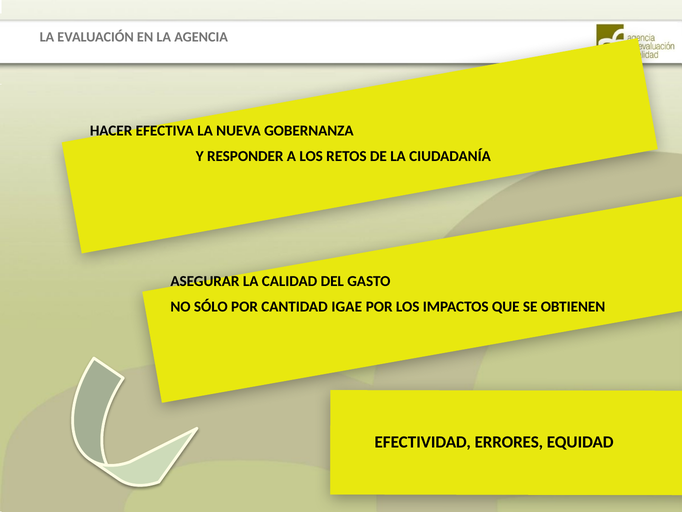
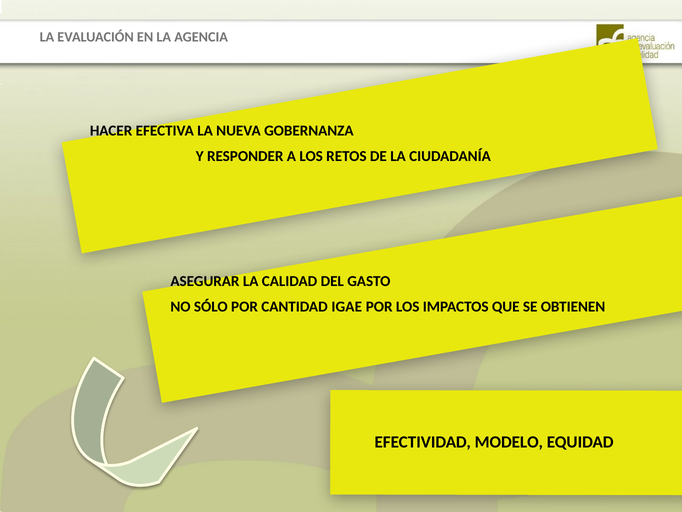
ERRORES: ERRORES -> MODELO (509, 442)
